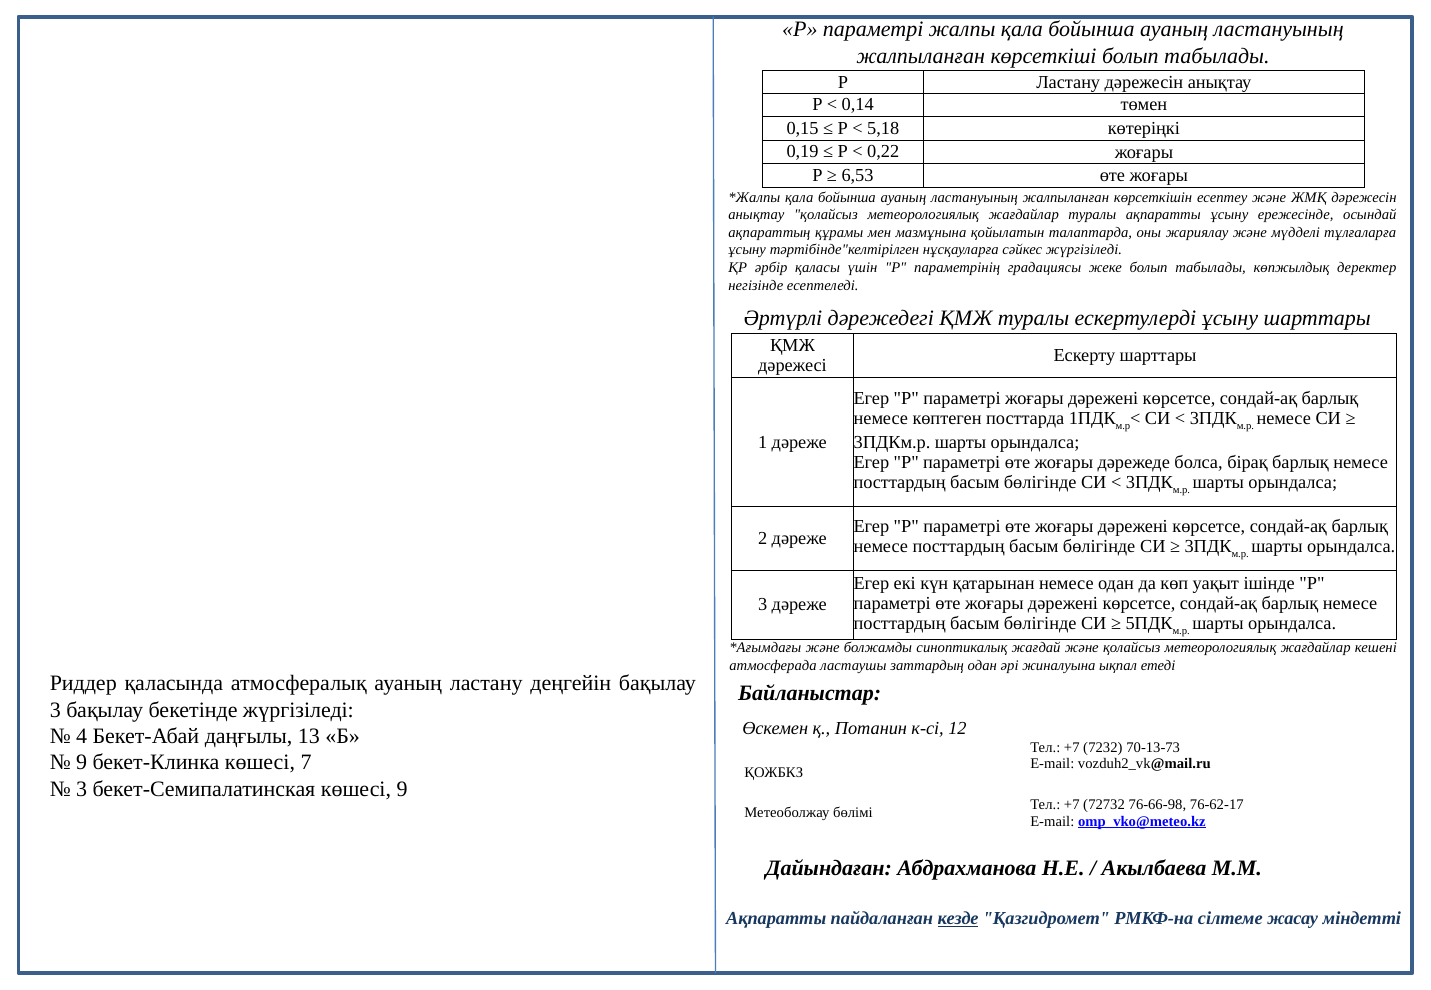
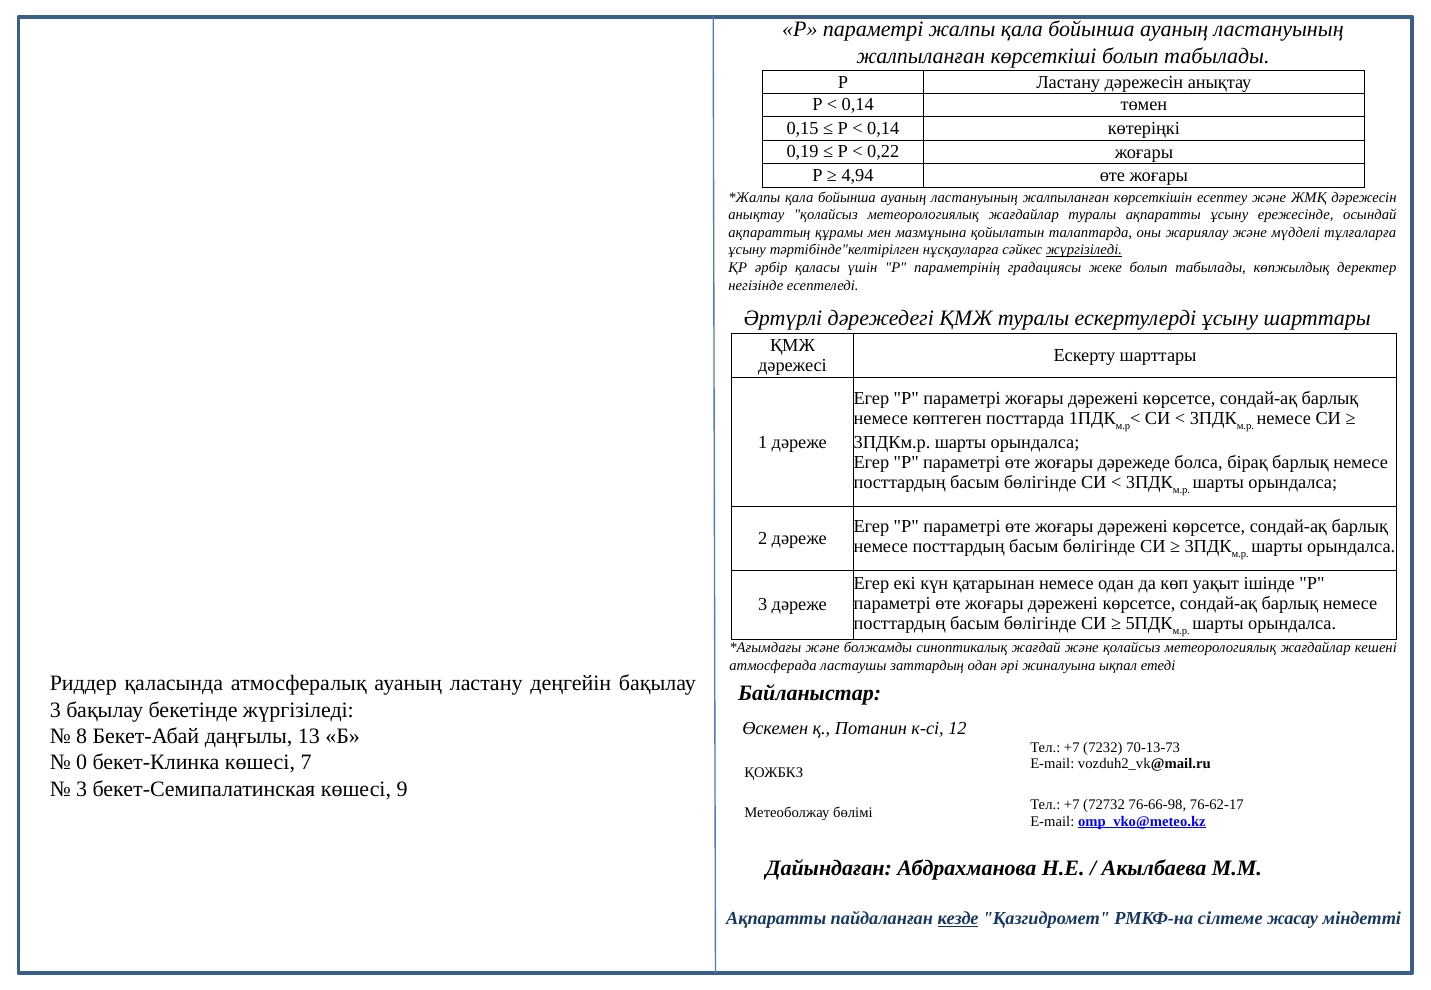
5,18: 5,18 -> 0,14 (883, 128)
6,53: 6,53 -> 4,94 (858, 175)
жүргізіледі underline: none -> present (1084, 250)
4: 4 -> 8 (82, 737)
9: 9 -> 0 (82, 763)
